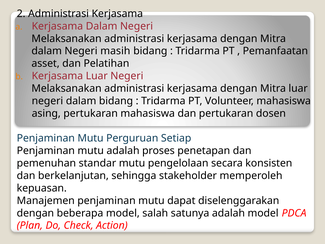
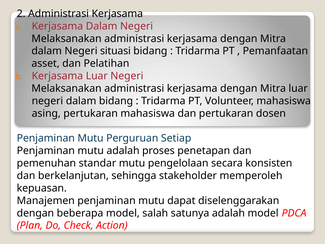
masih: masih -> situasi (115, 51)
